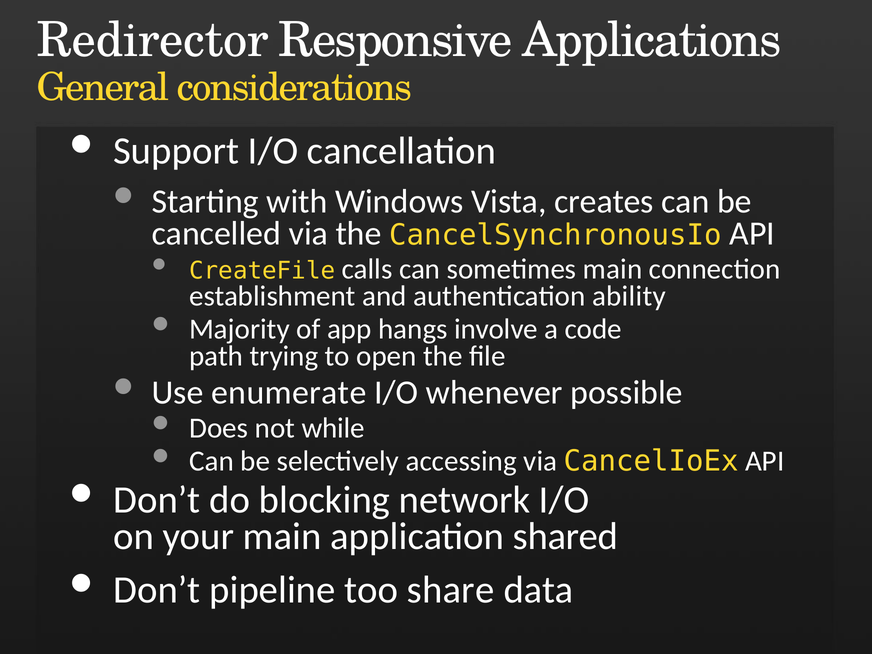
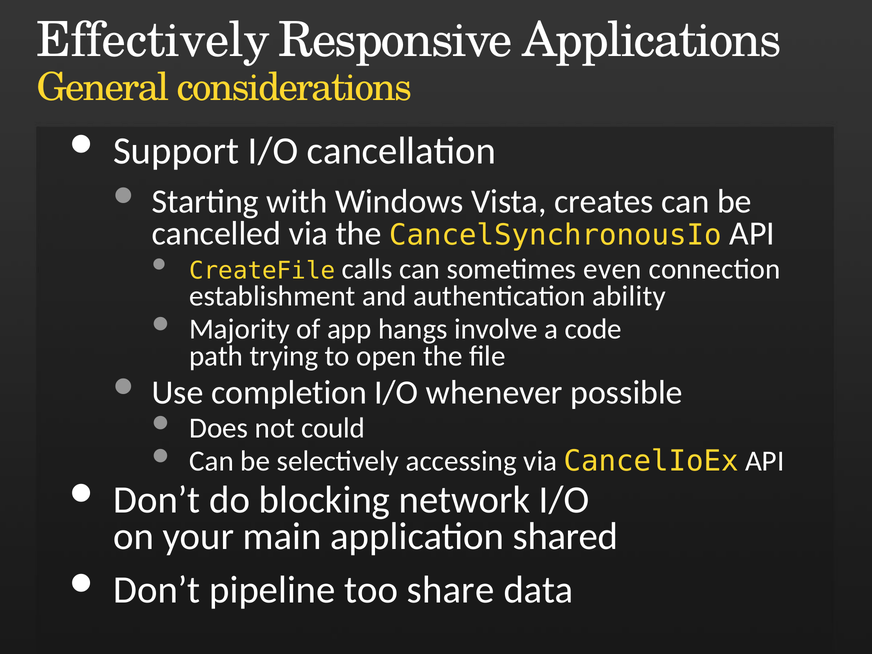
Redirector: Redirector -> Effectively (153, 40)
sometimes main: main -> even (613, 269)
enumerate: enumerate -> completion (289, 392)
while: while -> could (333, 428)
